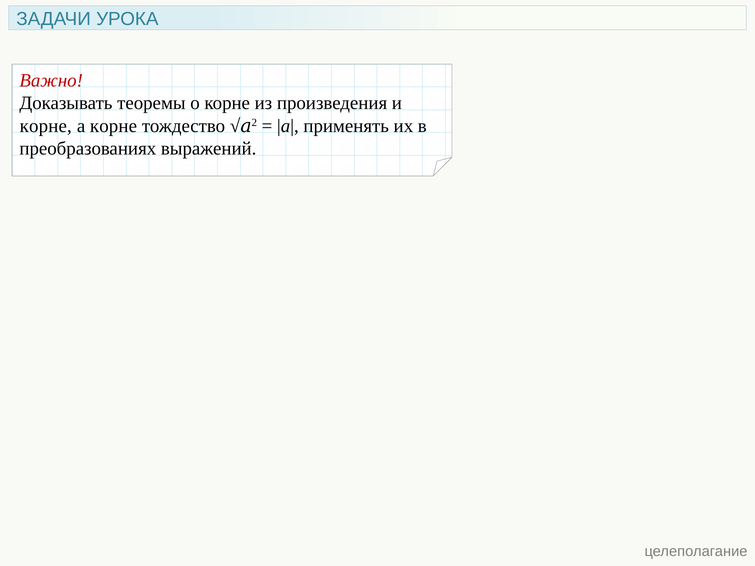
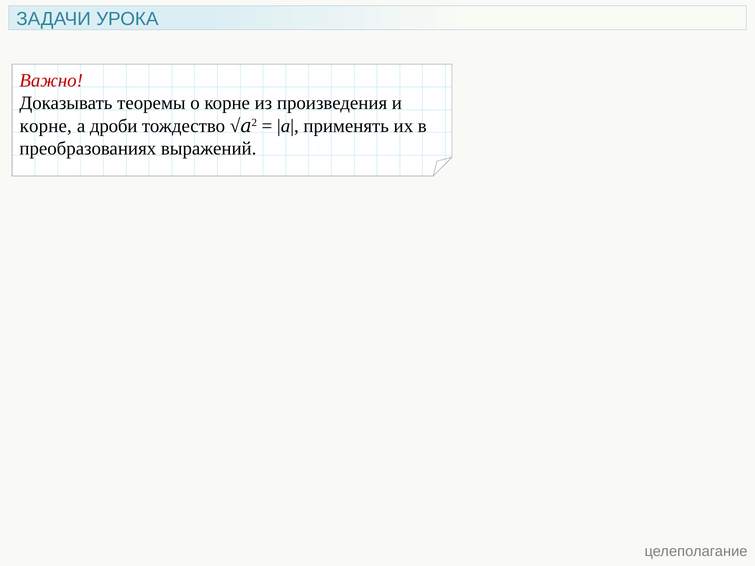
а корне: корне -> дроби (114, 126)
